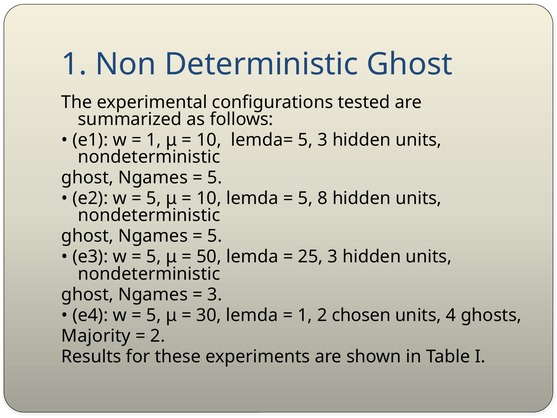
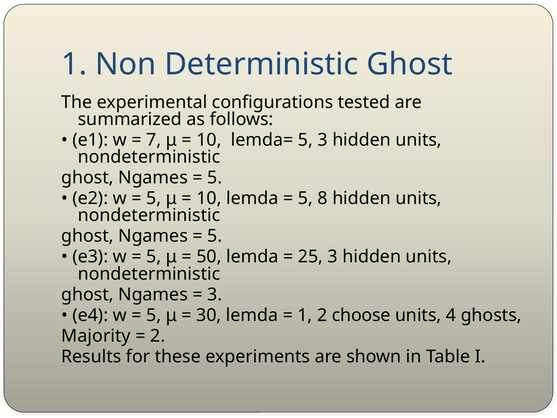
1: 1 -> 7 (154, 140)
chosen: chosen -> choose (361, 315)
